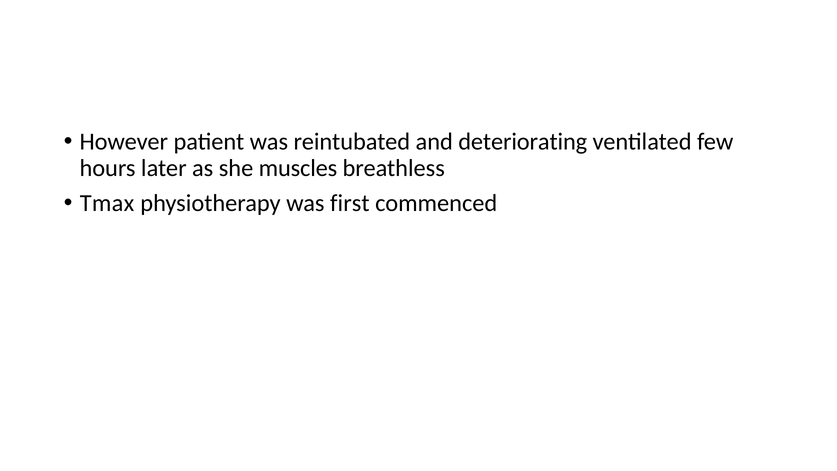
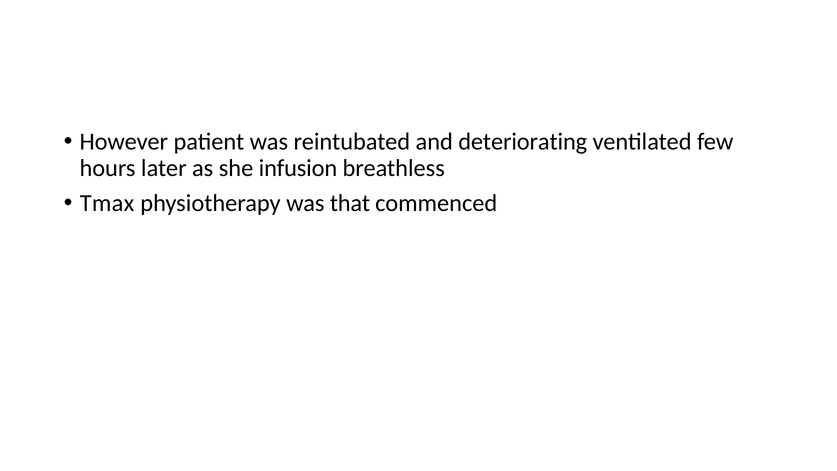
muscles: muscles -> infusion (298, 168)
first: first -> that (350, 203)
